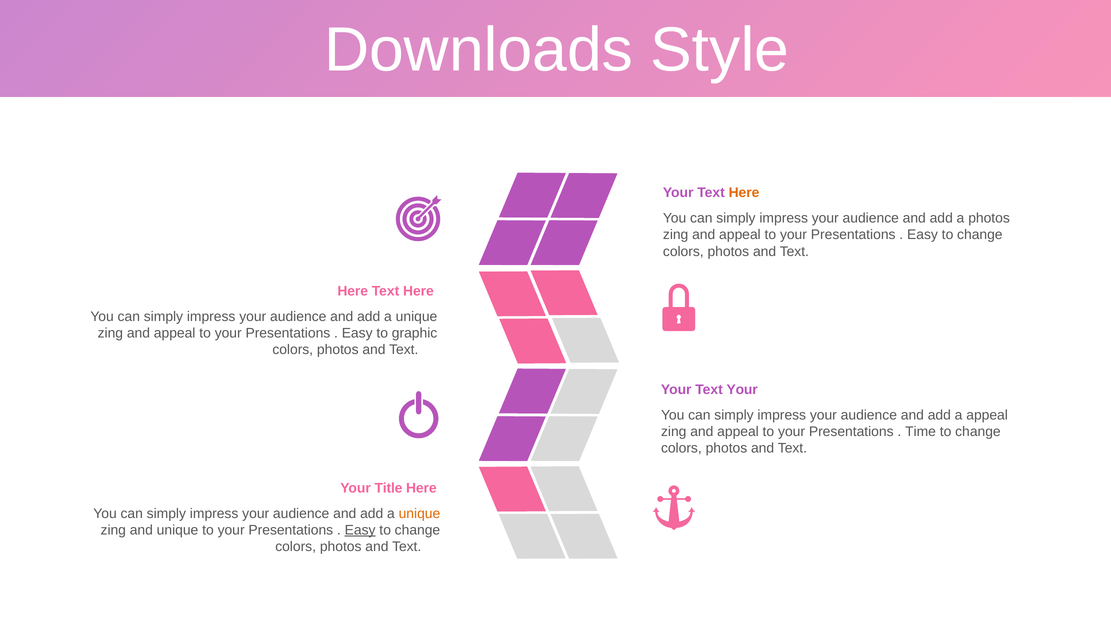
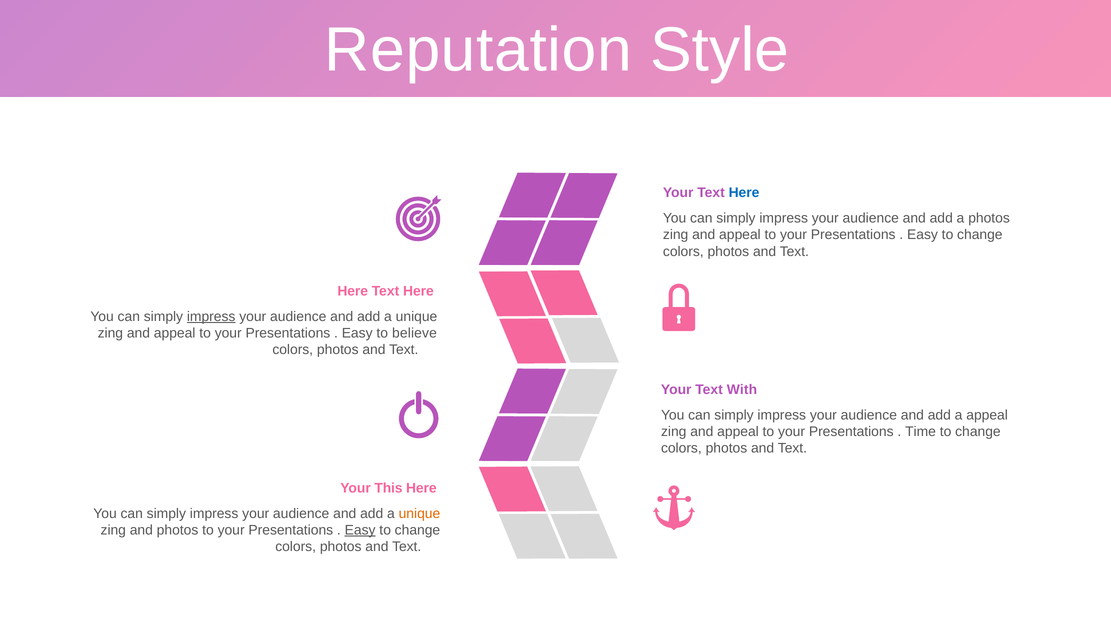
Downloads: Downloads -> Reputation (478, 50)
Here colour: orange -> blue (744, 193)
impress underline: none -> present (211, 317)
graphic: graphic -> believe (414, 333)
Your Text Your: Your -> With (742, 390)
Title: Title -> This (388, 488)
and unique: unique -> photos (178, 530)
